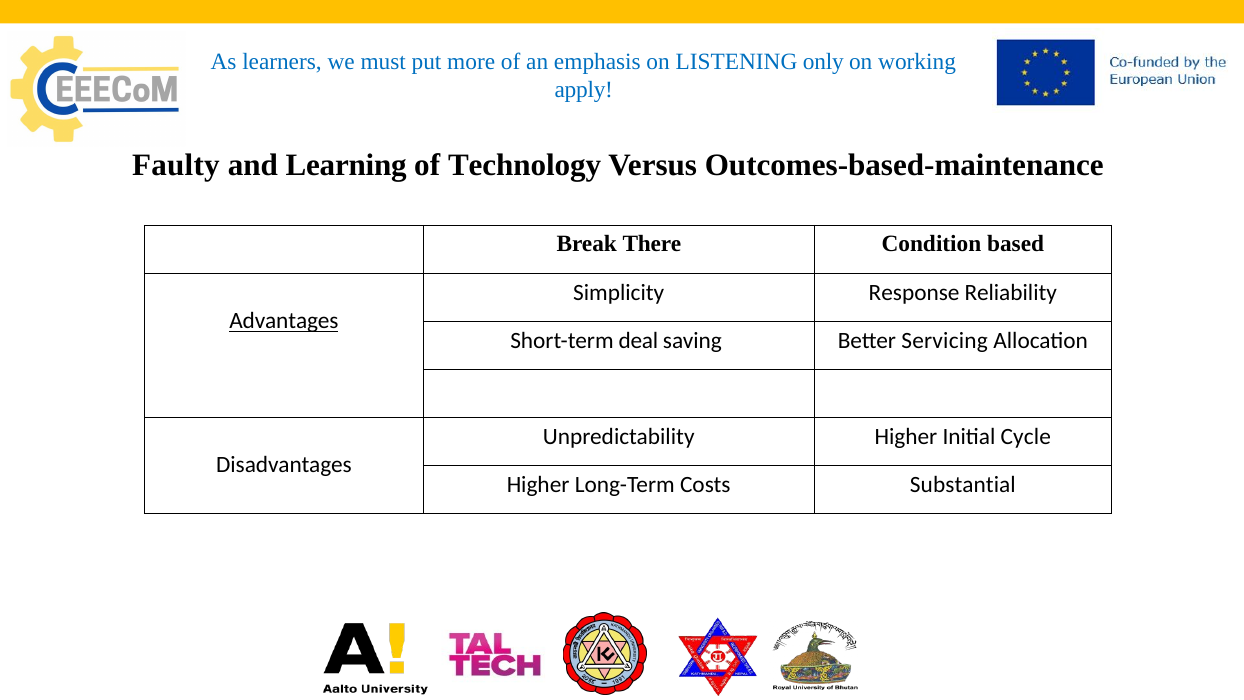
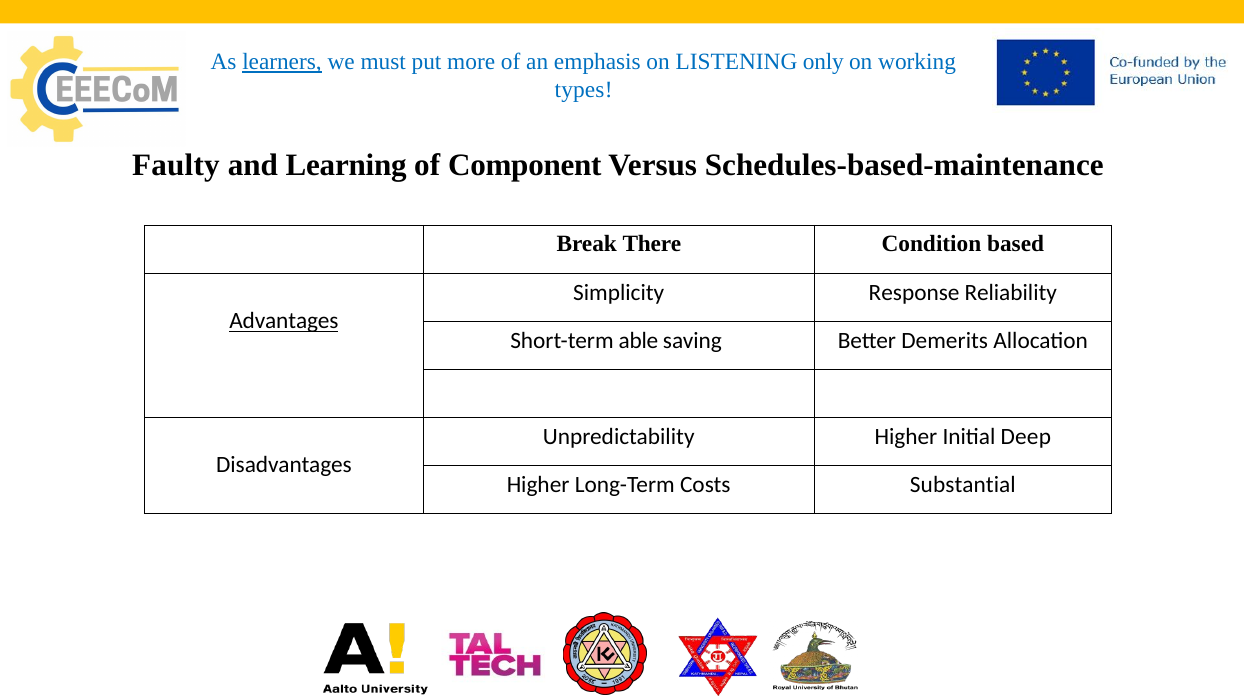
learners underline: none -> present (282, 62)
apply: apply -> types (584, 90)
Technology: Technology -> Component (525, 165)
Outcomes-based-maintenance: Outcomes-based-maintenance -> Schedules-based-maintenance (904, 165)
deal: deal -> able (638, 341)
Servicing: Servicing -> Demerits (945, 341)
Cycle: Cycle -> Deep (1026, 436)
